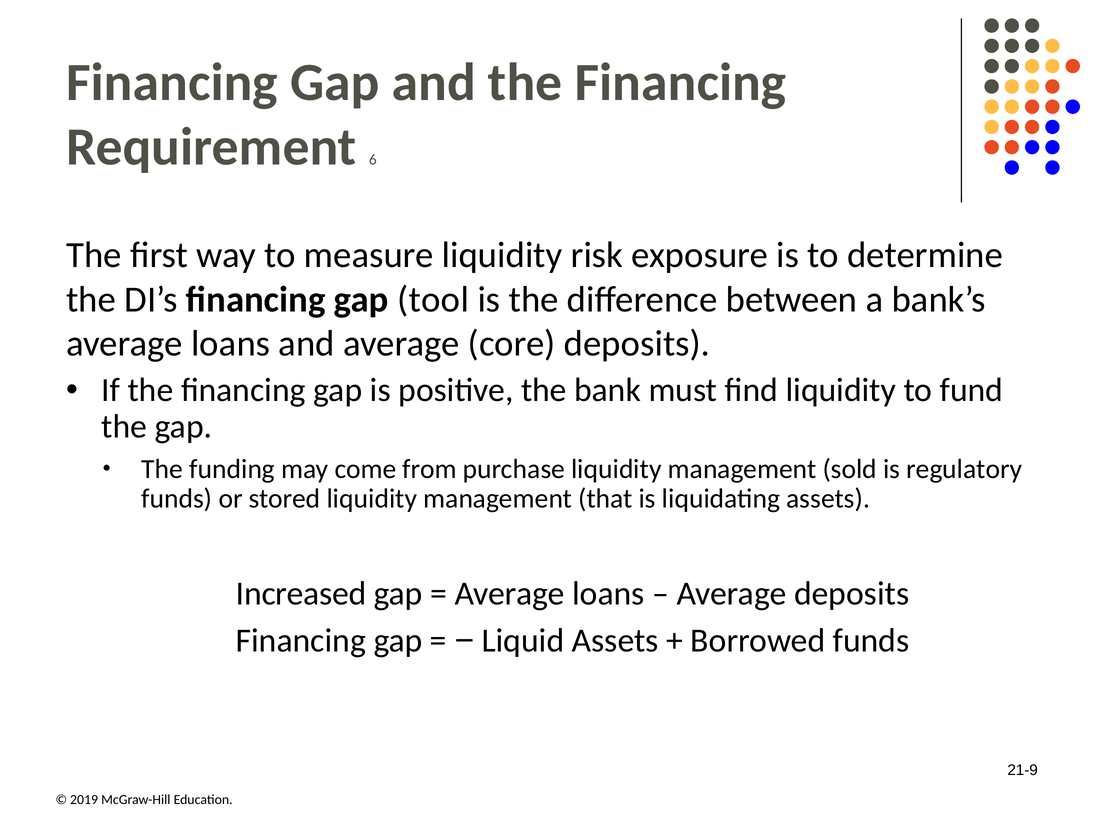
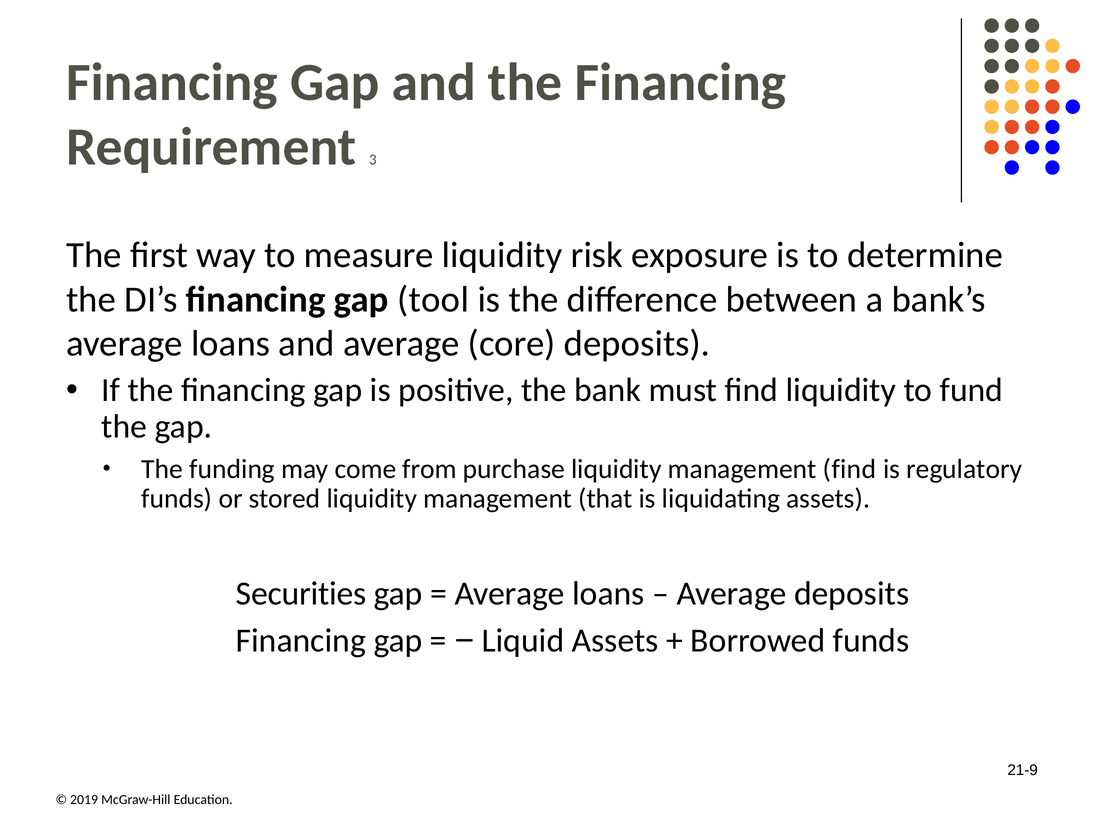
6: 6 -> 3 (373, 160)
management sold: sold -> find (850, 469)
Increased: Increased -> Securities (301, 594)
